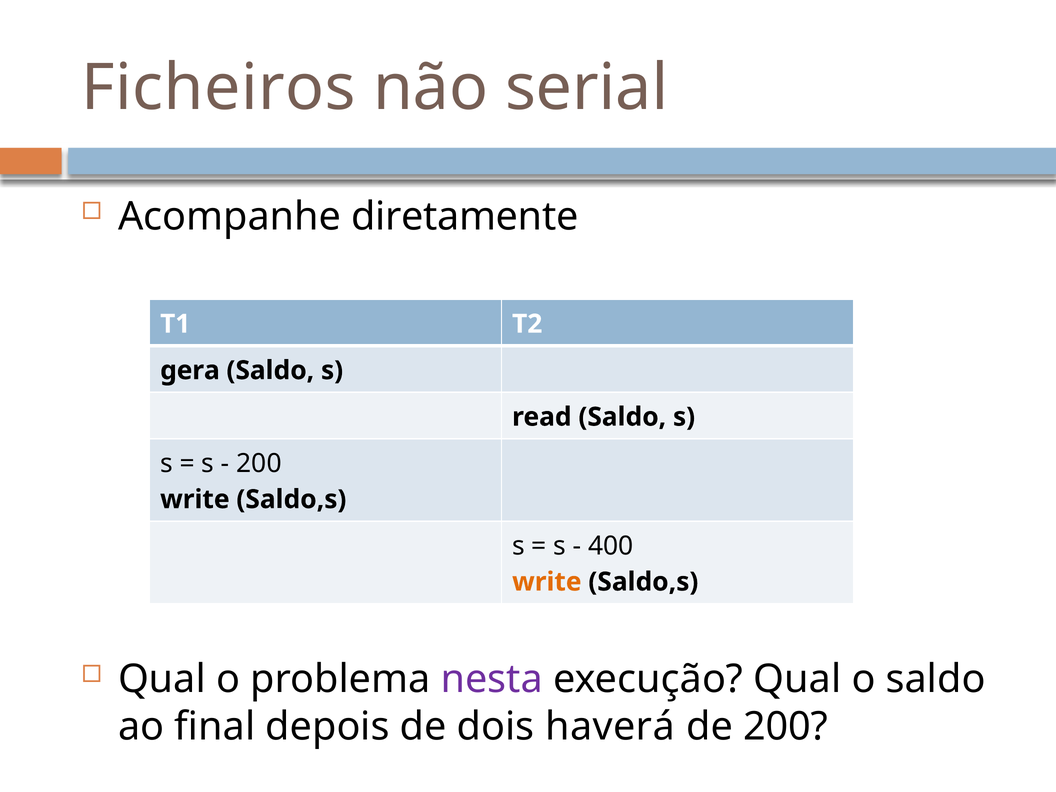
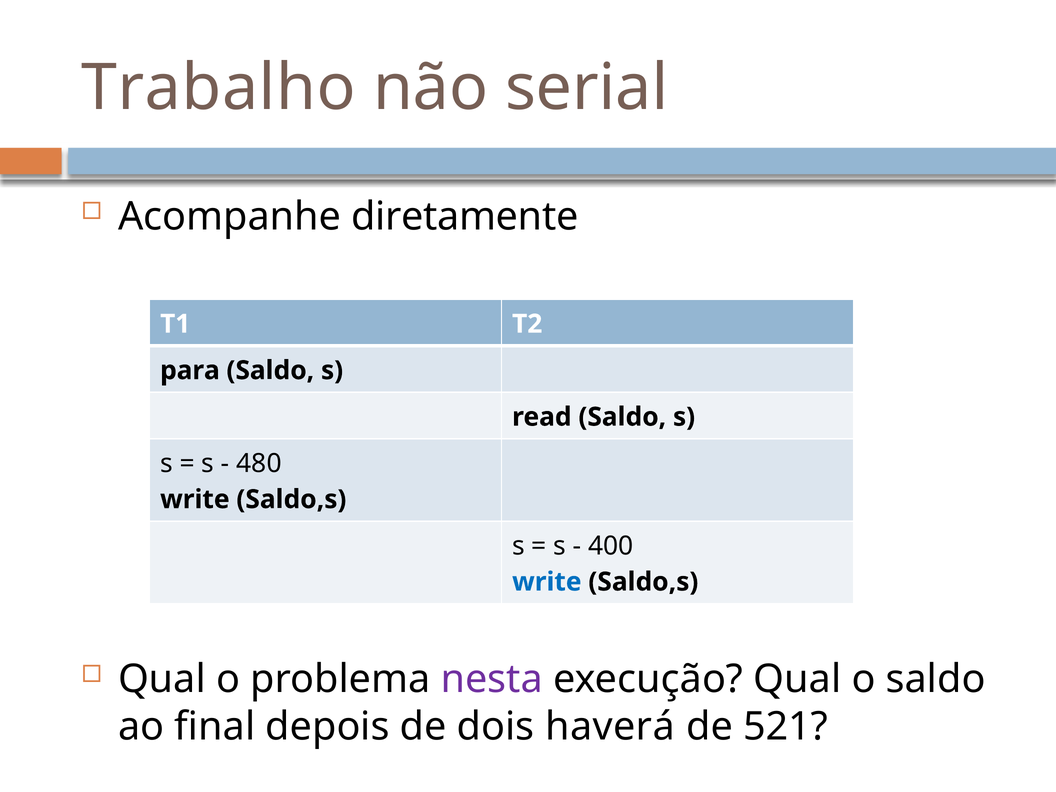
Ficheiros: Ficheiros -> Trabalho (218, 88)
gera: gera -> para (190, 370)
200: 200 -> 480 (259, 463)
write colour: orange -> blue (547, 582)
de 200: 200 -> 521 (786, 727)
